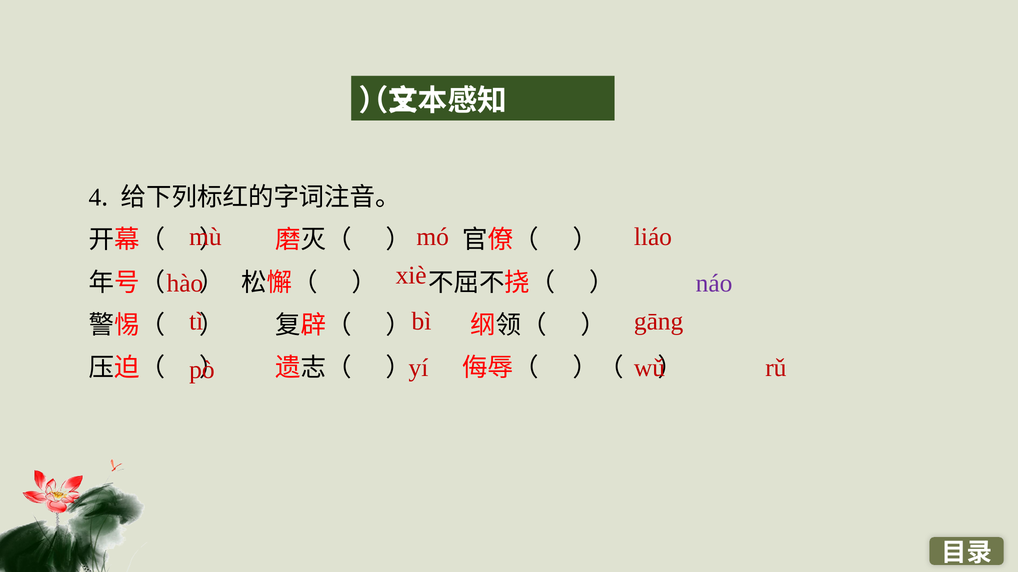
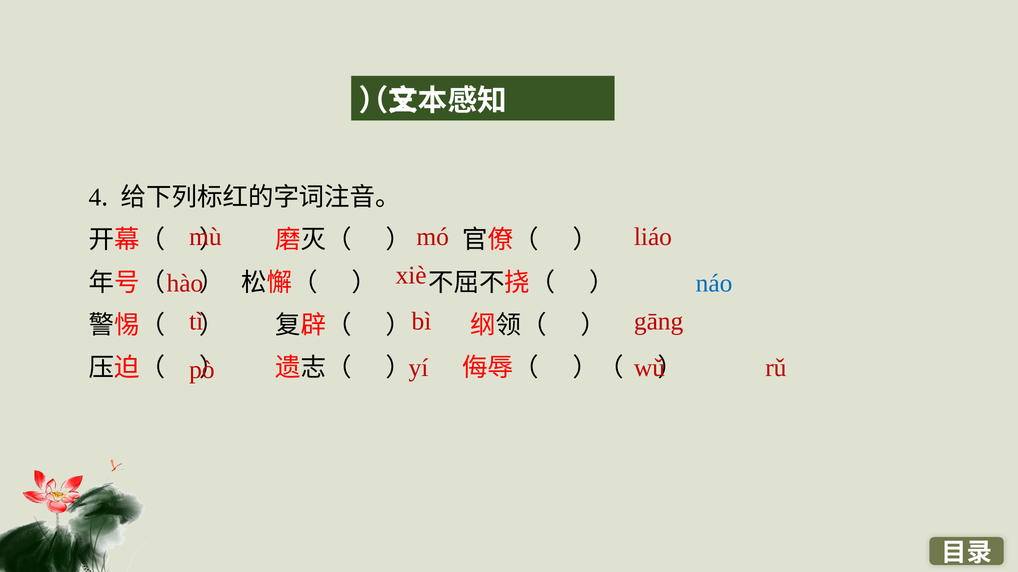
náo colour: purple -> blue (714, 283)
